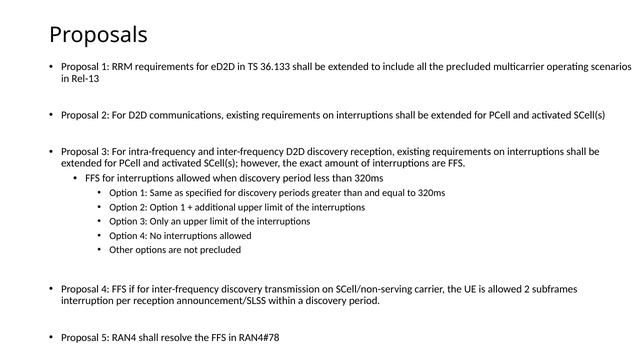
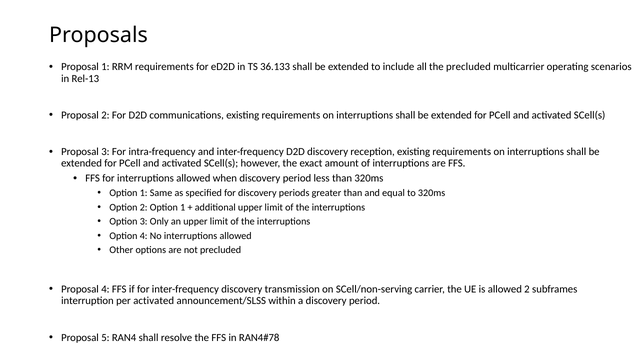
per reception: reception -> activated (154, 300)
